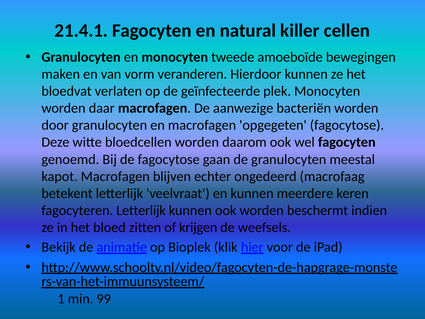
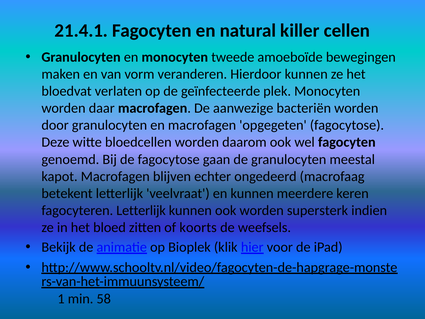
beschermt: beschermt -> supersterk (318, 210)
krijgen: krijgen -> koorts (198, 227)
99: 99 -> 58 (104, 299)
